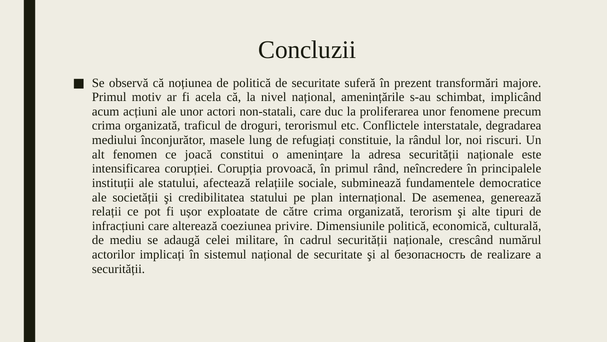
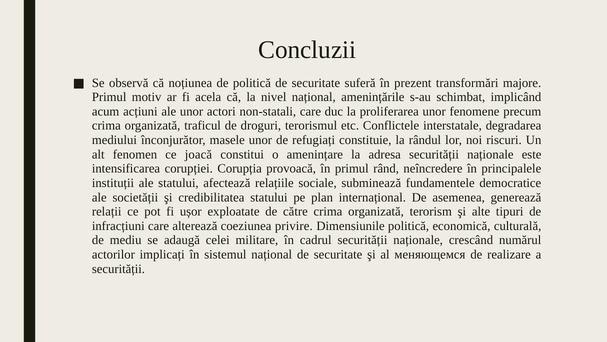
masele lung: lung -> unor (260, 140)
безопасность: безопасность -> меняющемся (430, 254)
